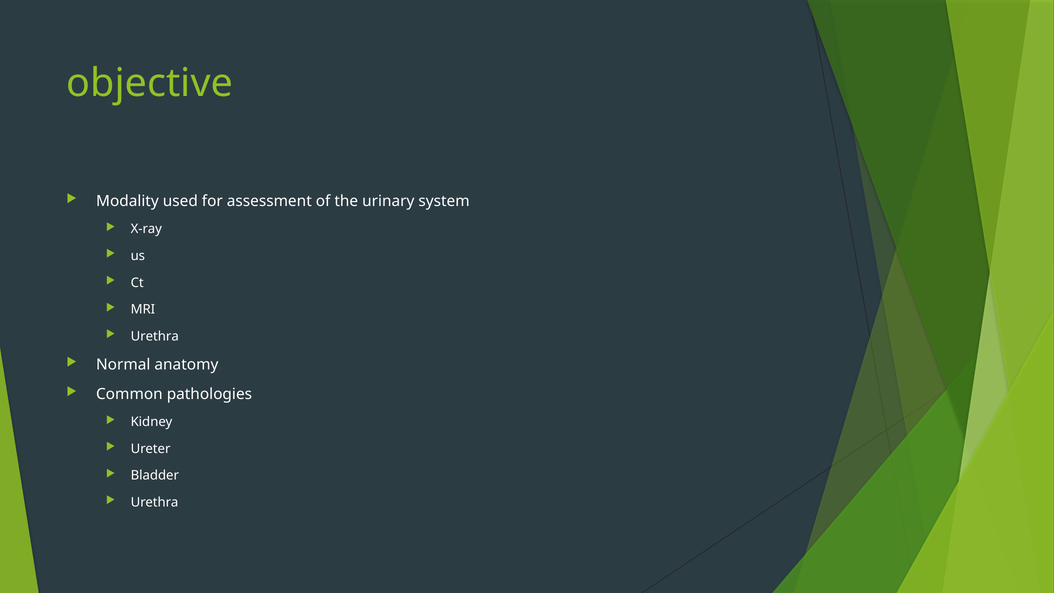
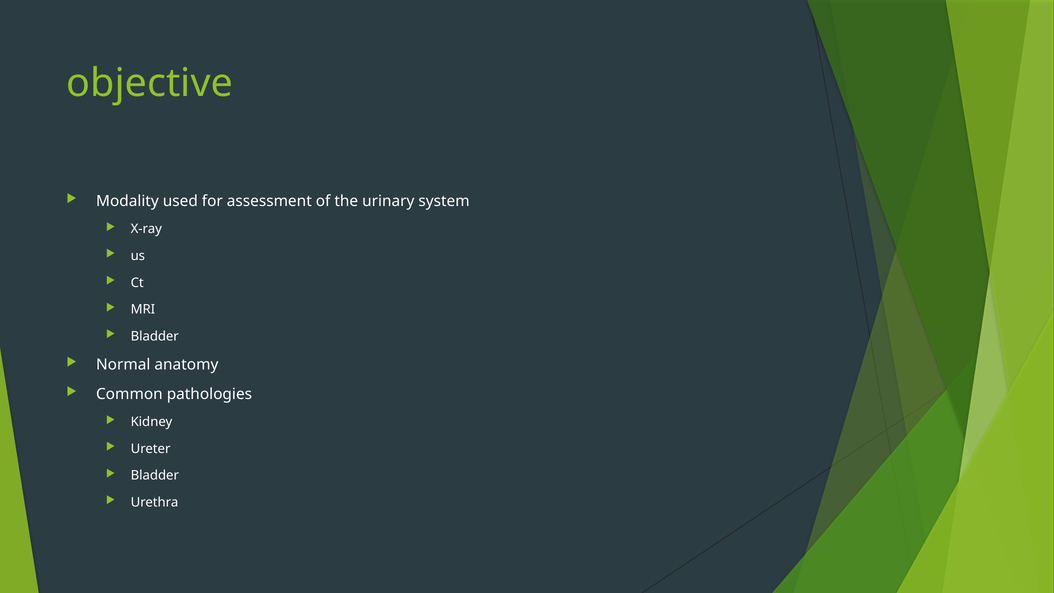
Urethra: Urethra -> Bladder (155, 336)
